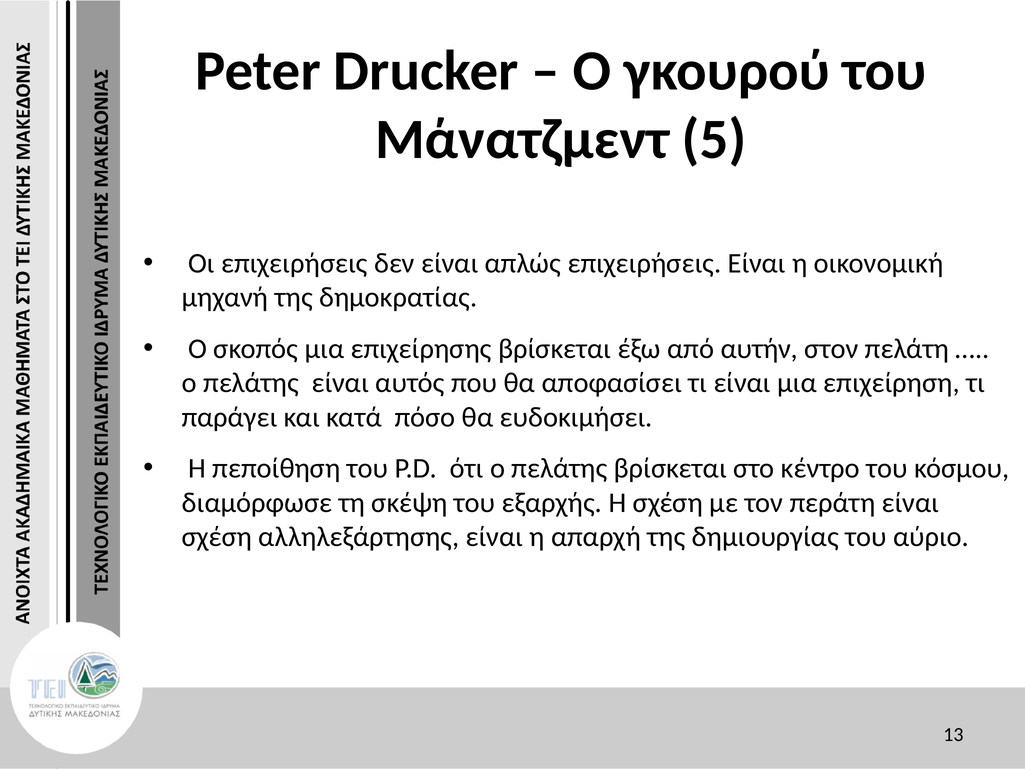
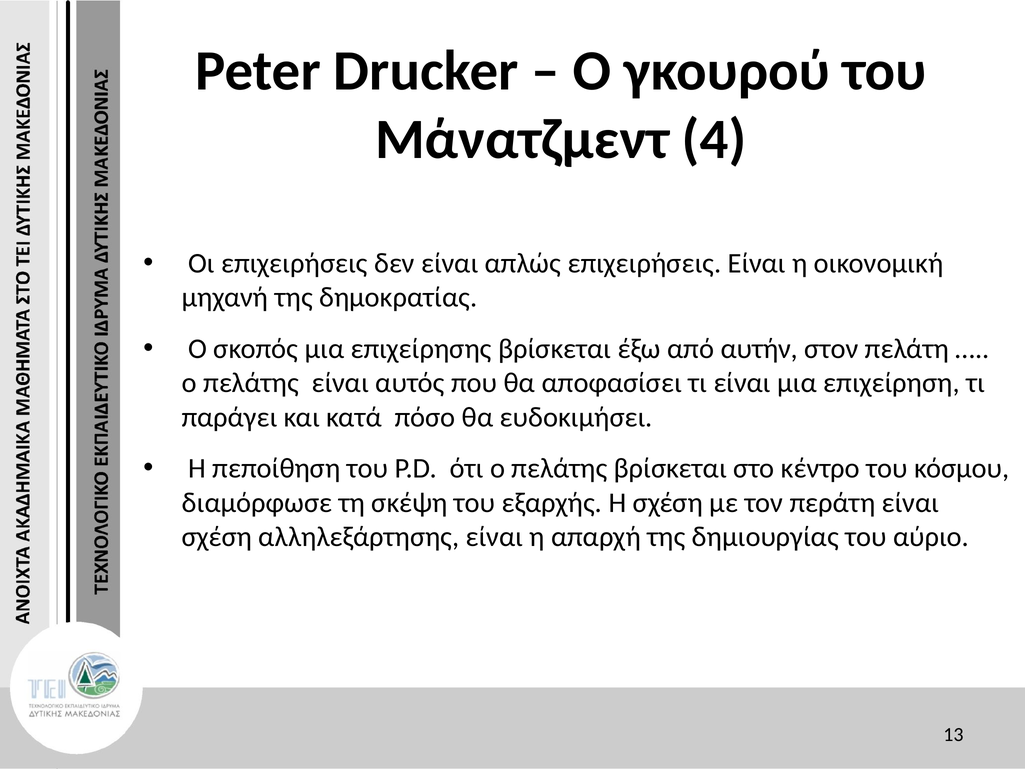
5: 5 -> 4 (714, 139)
